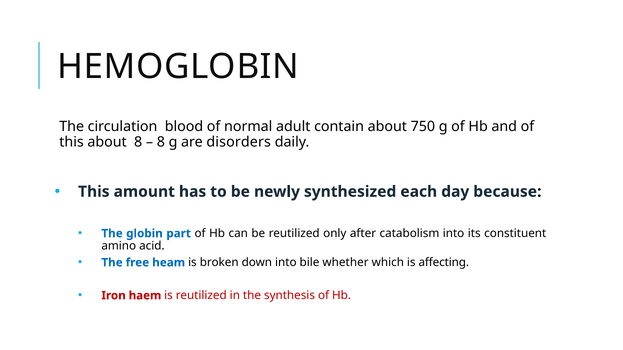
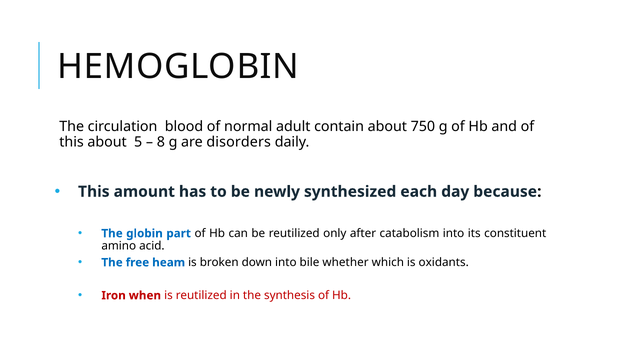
about 8: 8 -> 5 (138, 142)
affecting: affecting -> oxidants (444, 263)
haem: haem -> when (145, 296)
